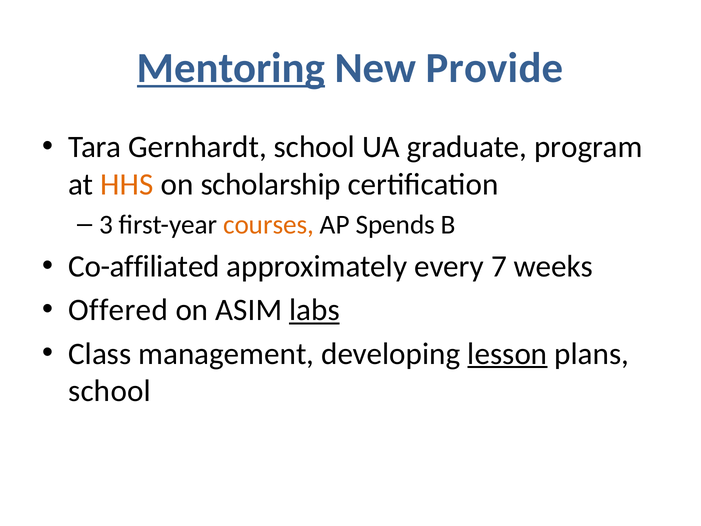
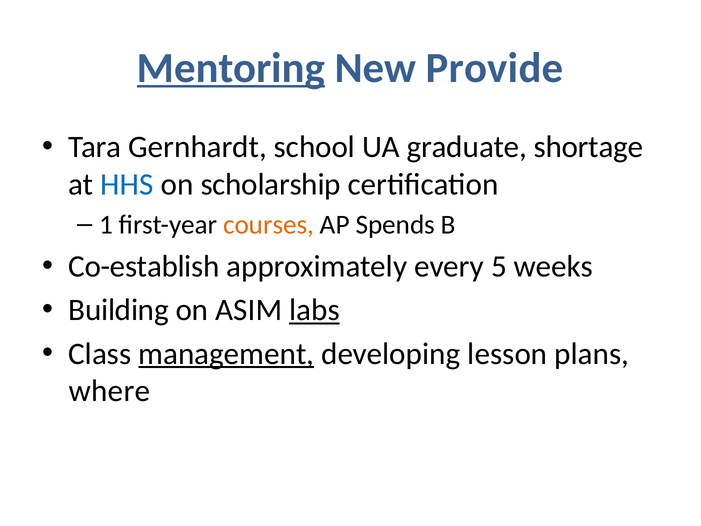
program: program -> shortage (588, 147)
HHS colour: orange -> blue (127, 184)
3: 3 -> 1 (106, 225)
Co-affiliated: Co-affiliated -> Co-establish (144, 266)
7: 7 -> 5 (499, 266)
Offered: Offered -> Building (119, 310)
management underline: none -> present (226, 354)
lesson underline: present -> none (507, 354)
school: school -> where (109, 391)
